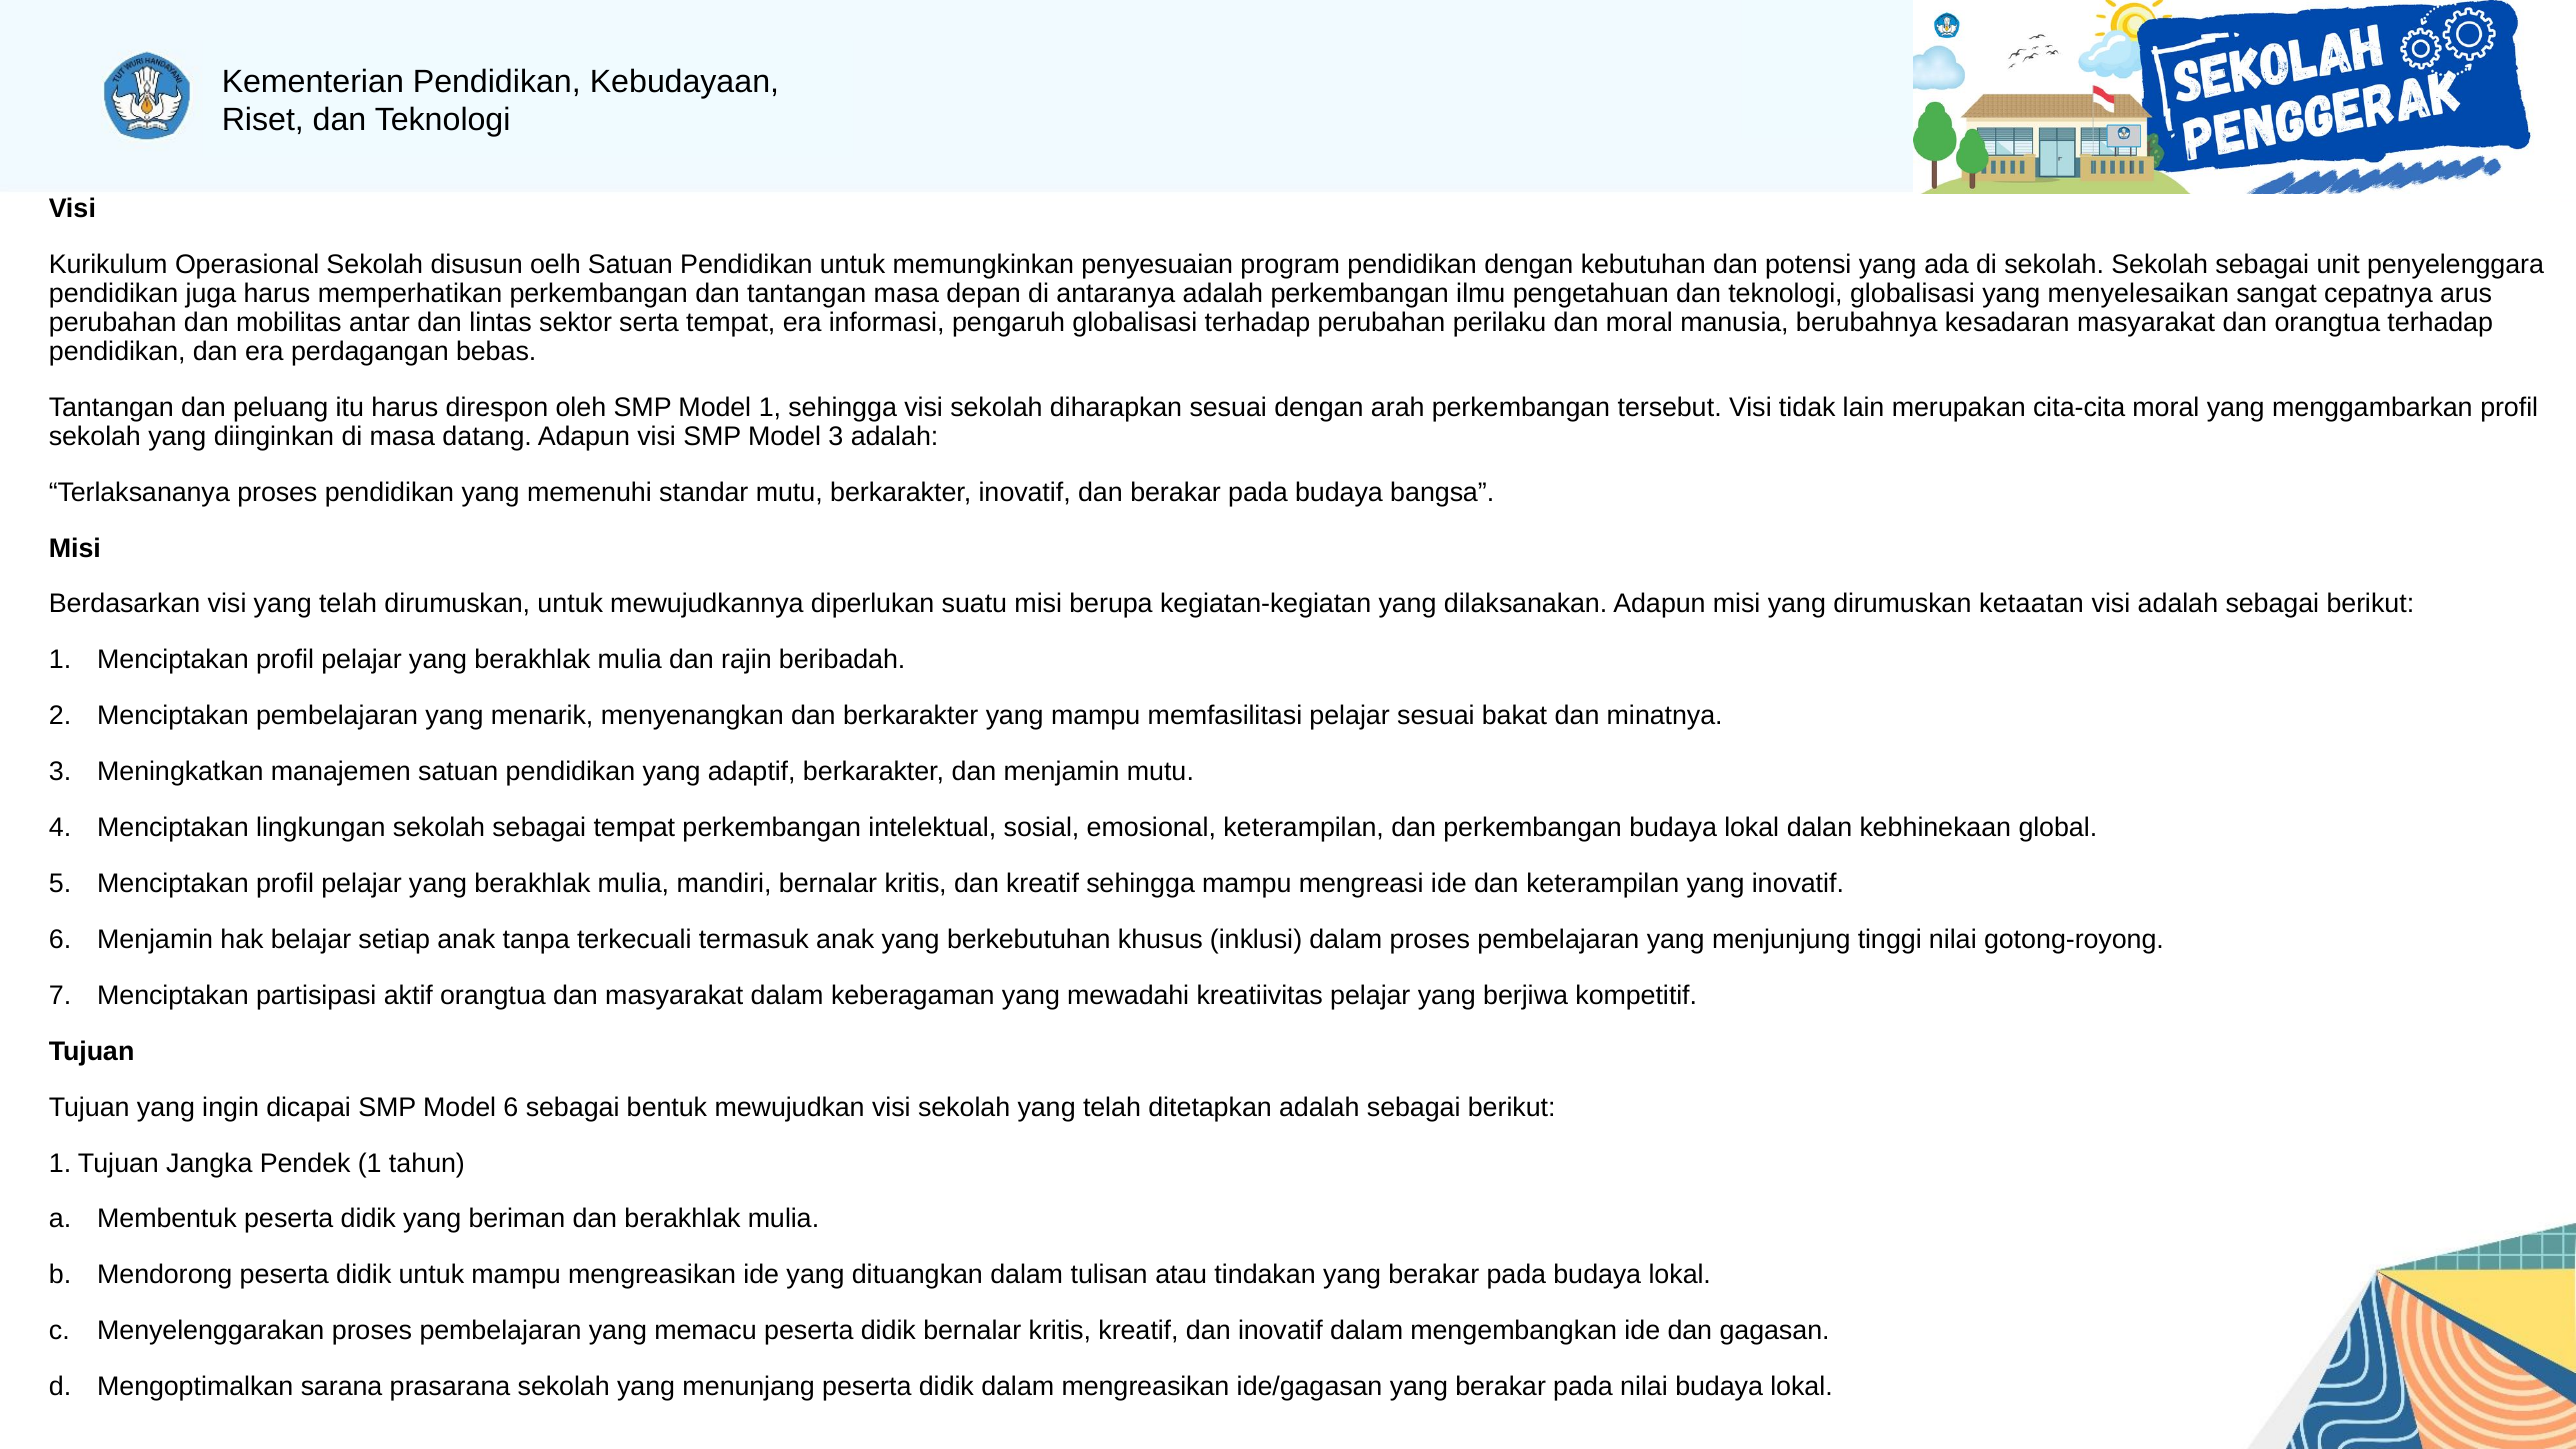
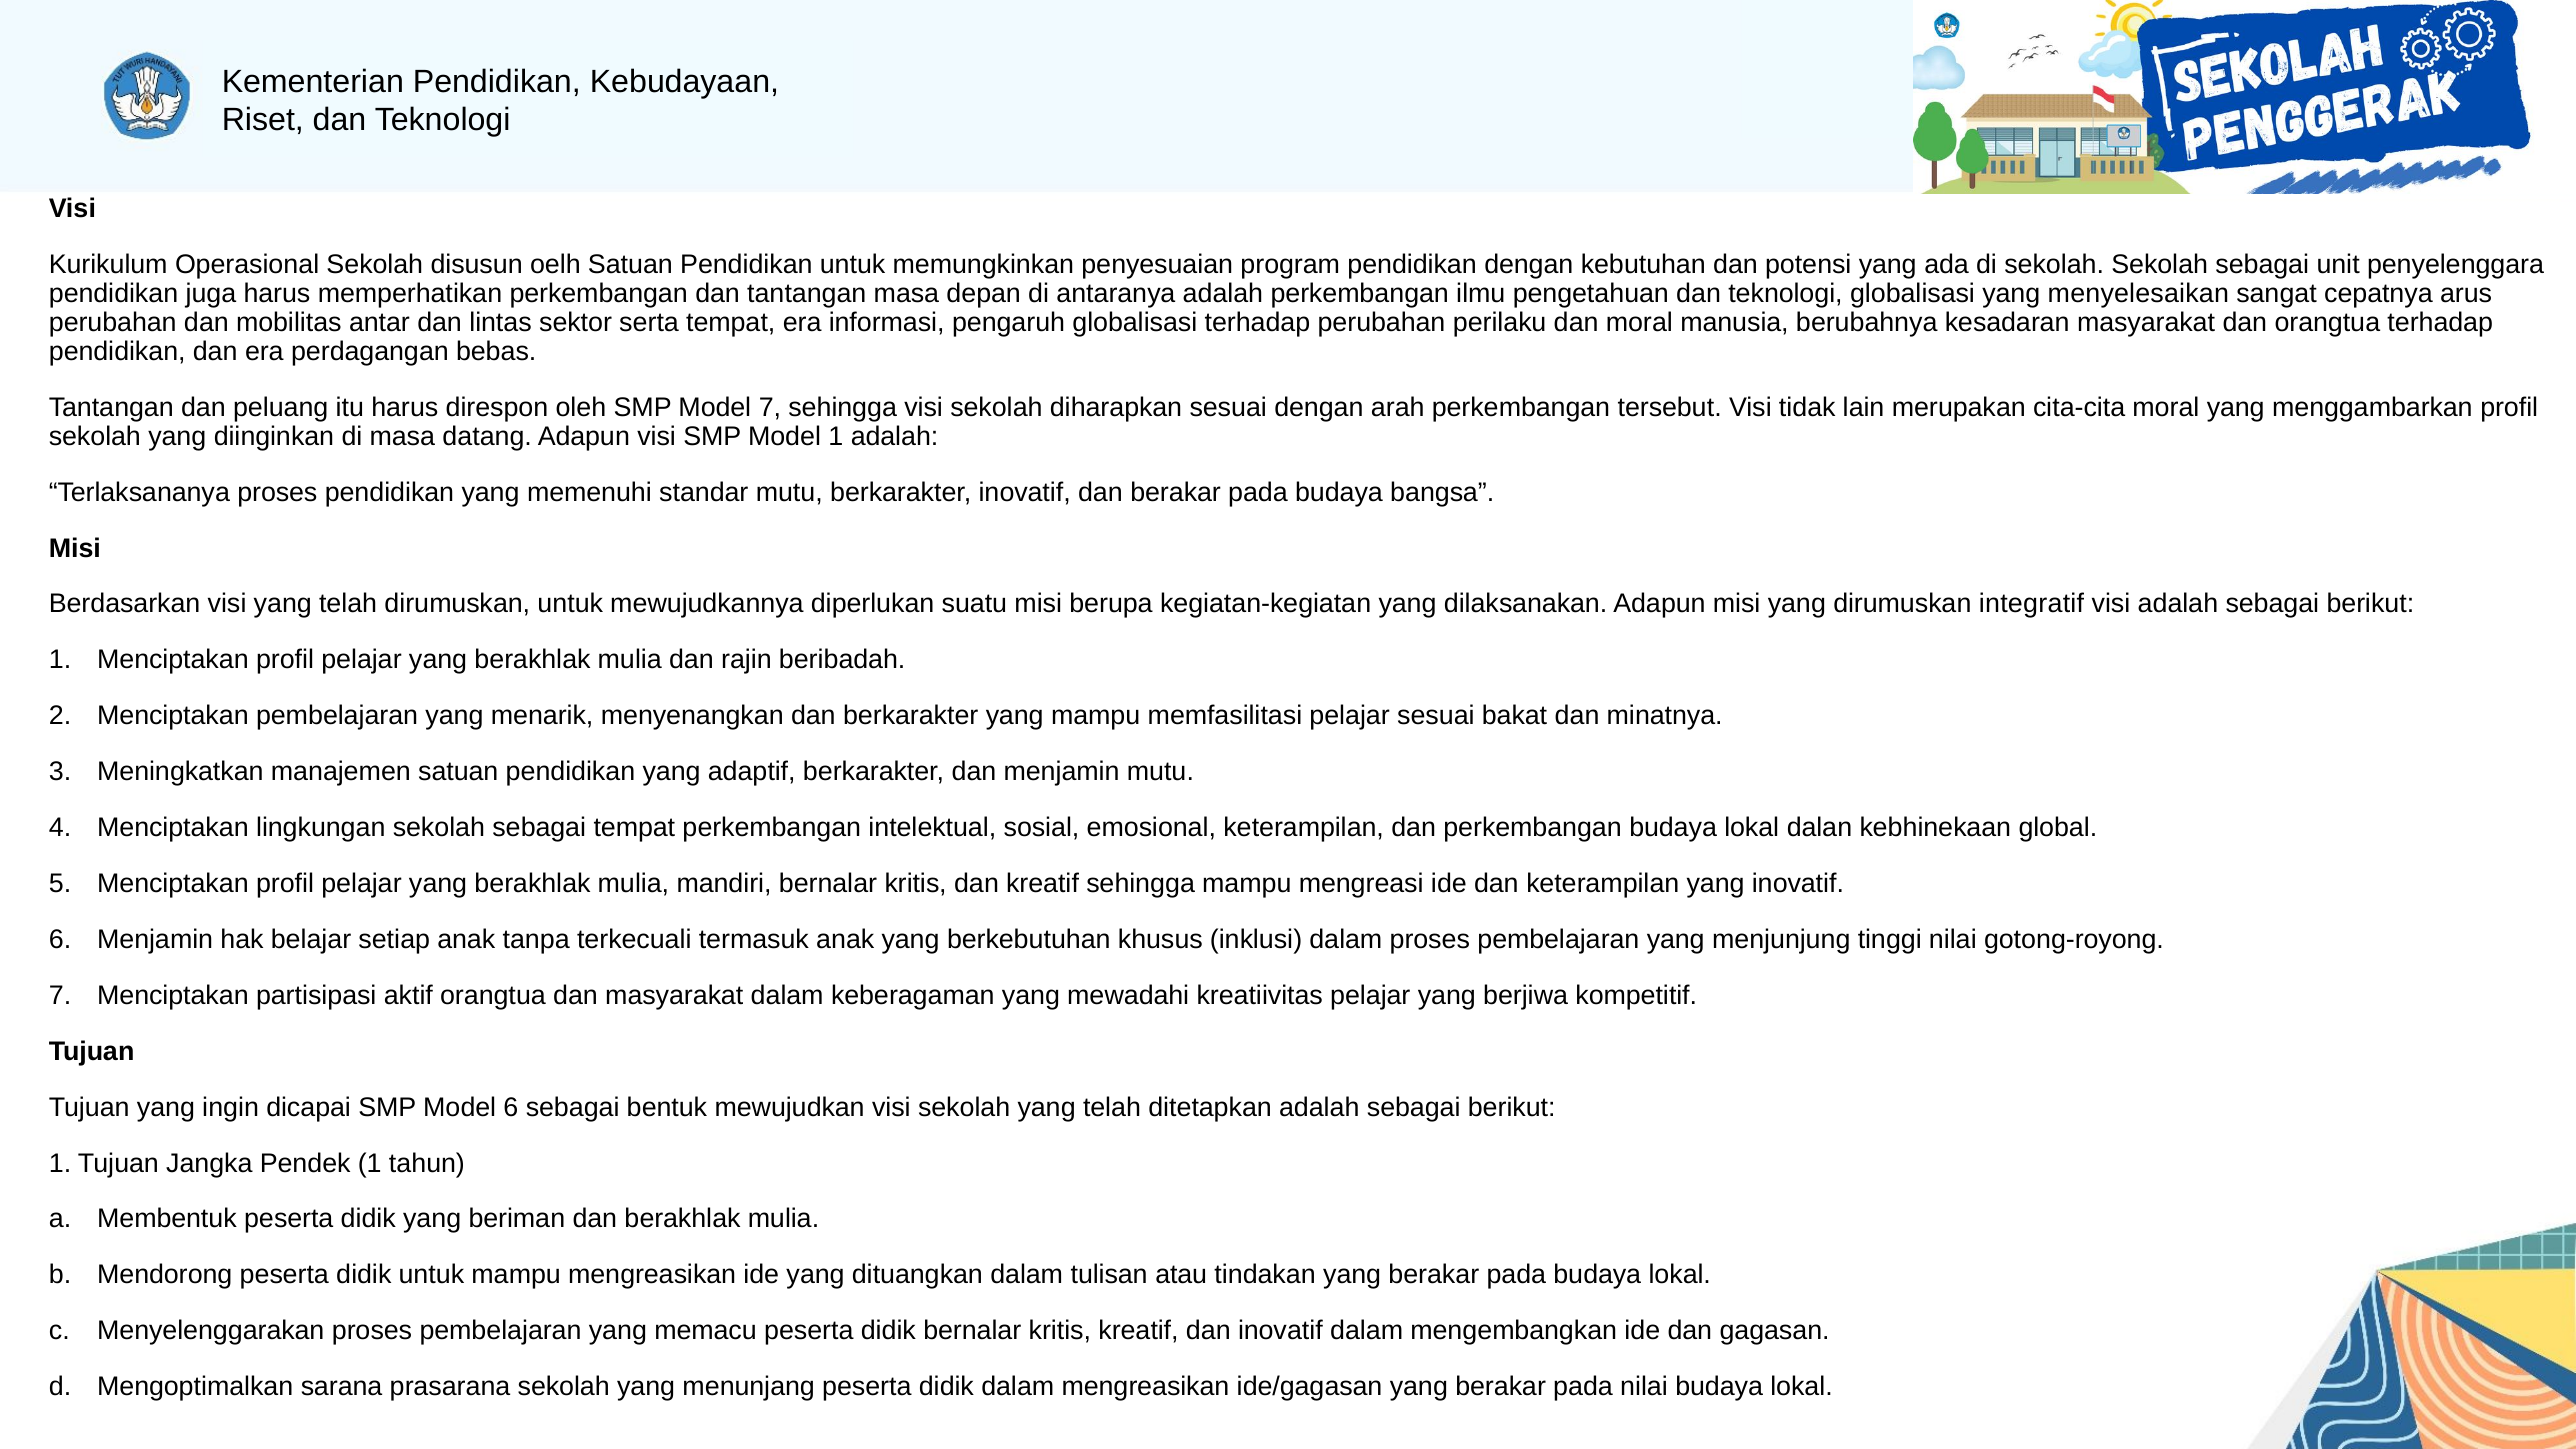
Model 1: 1 -> 7 (770, 407)
Model 3: 3 -> 1 (836, 436)
ketaatan: ketaatan -> integratif (2031, 604)
